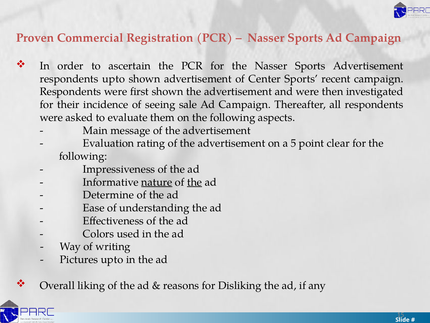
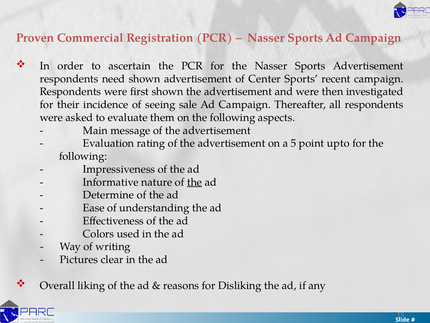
respondents upto: upto -> need (114, 79)
clear: clear -> upto (338, 143)
nature underline: present -> none (157, 182)
Pictures upto: upto -> clear (112, 259)
